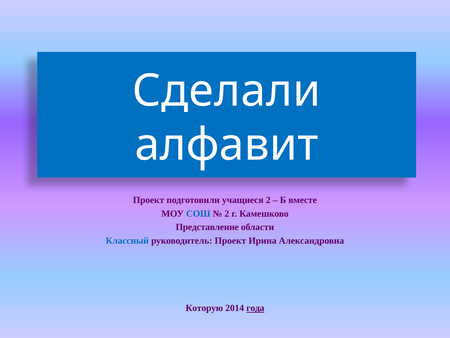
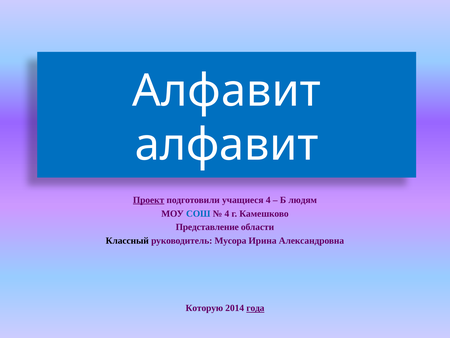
Сделали: Сделали -> Алфавит (227, 91)
Проект underline: none -> present (149, 200)
учащиеся 2: 2 -> 4 (268, 200)
вместе: вместе -> людям (303, 200)
2: 2 -> 4 (227, 213)
Классный colour: blue -> black (127, 240)
руководитель Проект: Проект -> Мусора (230, 240)
